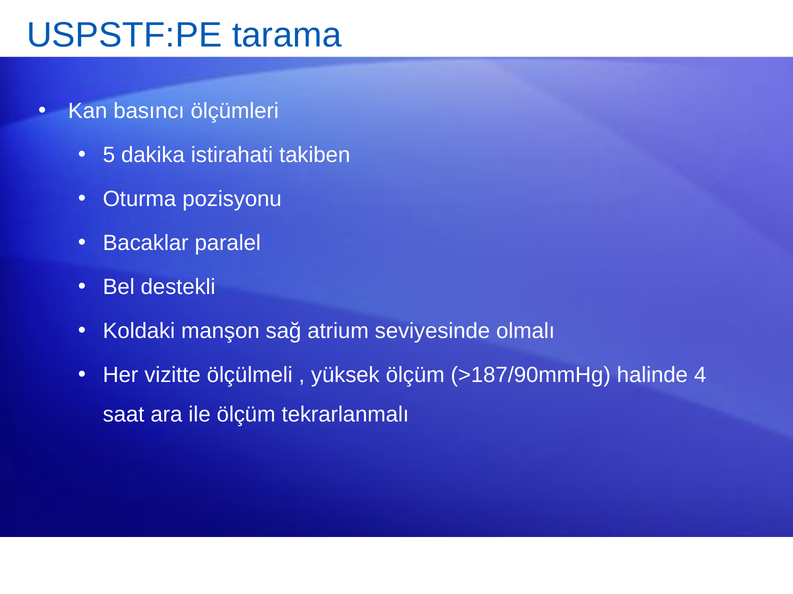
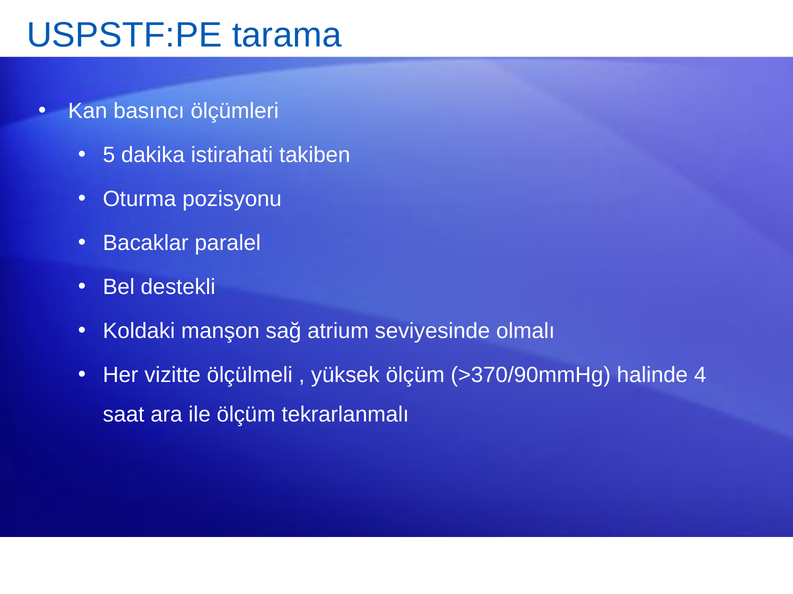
>187/90mmHg: >187/90mmHg -> >370/90mmHg (531, 376)
